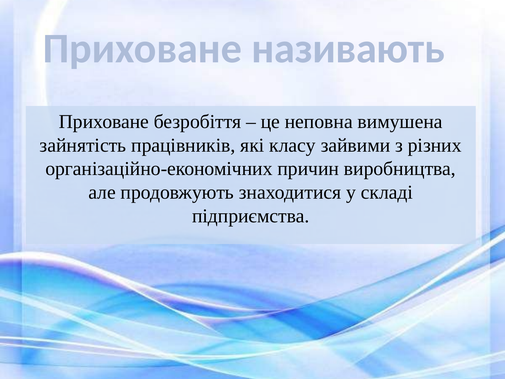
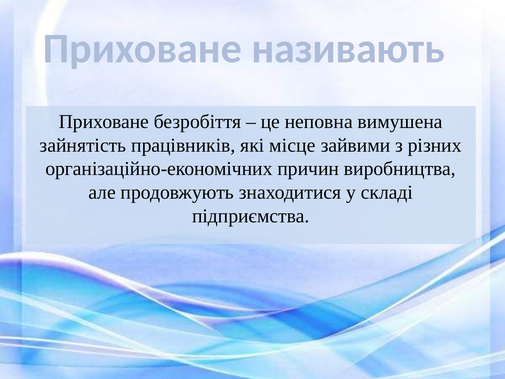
класу: класу -> місце (292, 145)
